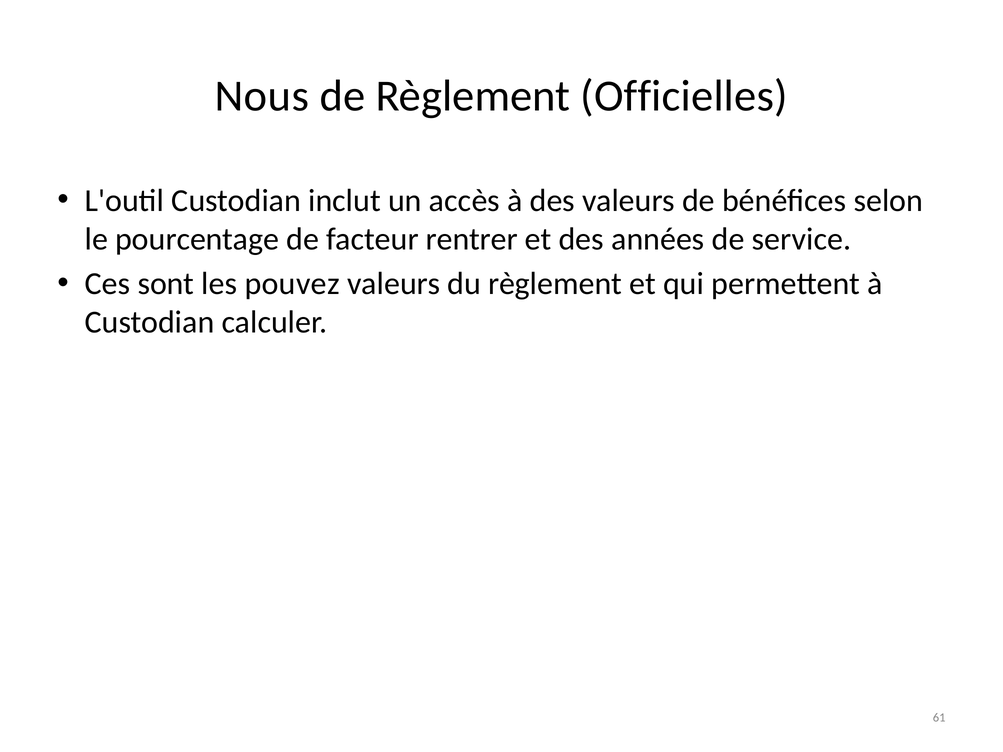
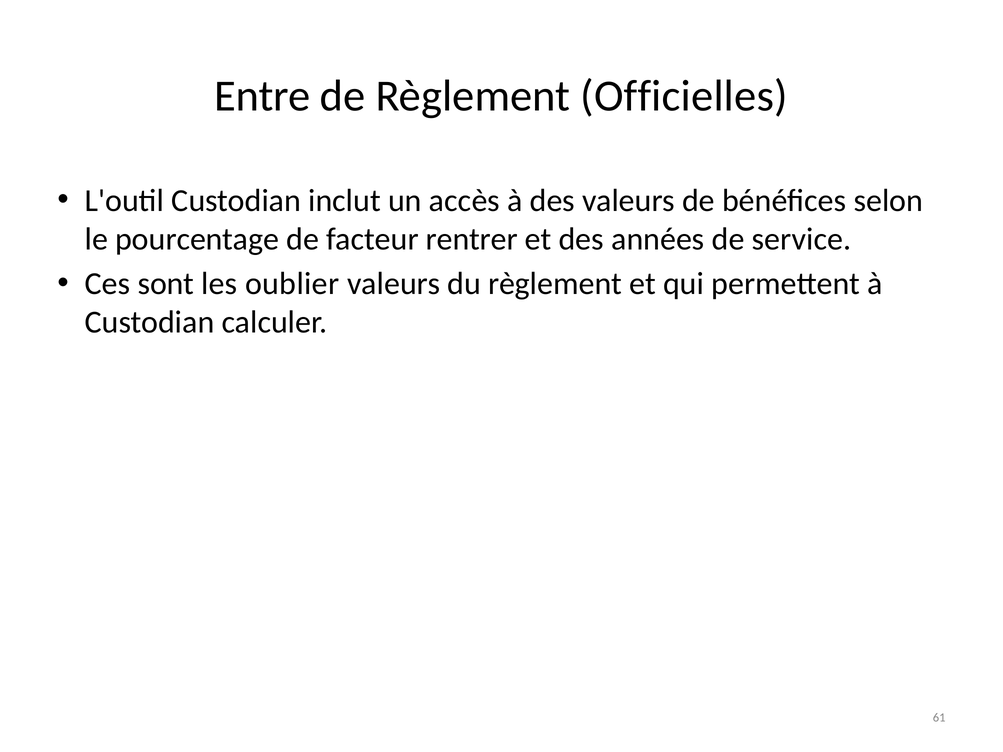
Nous: Nous -> Entre (262, 96)
pouvez: pouvez -> oublier (292, 284)
